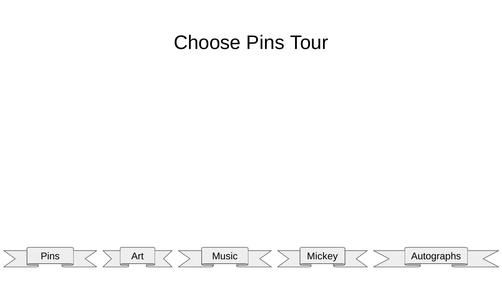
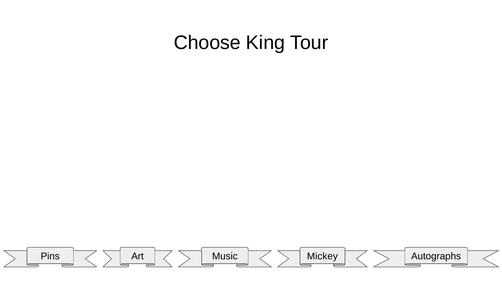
Choose Pins: Pins -> King (266, 43)
